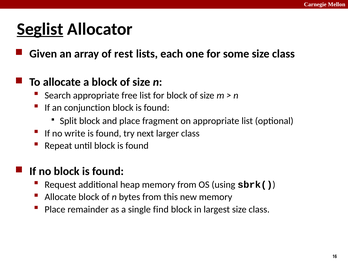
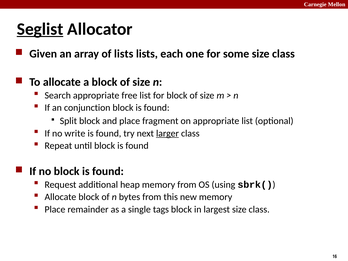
of rest: rest -> lists (124, 54)
larger underline: none -> present (167, 133)
find: find -> tags (161, 209)
